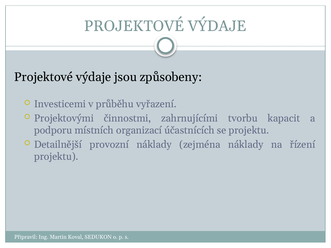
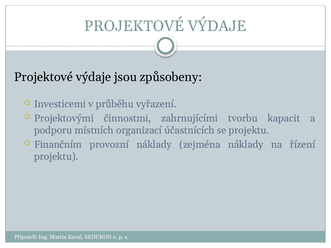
Detailnější: Detailnější -> Finančním (58, 145)
